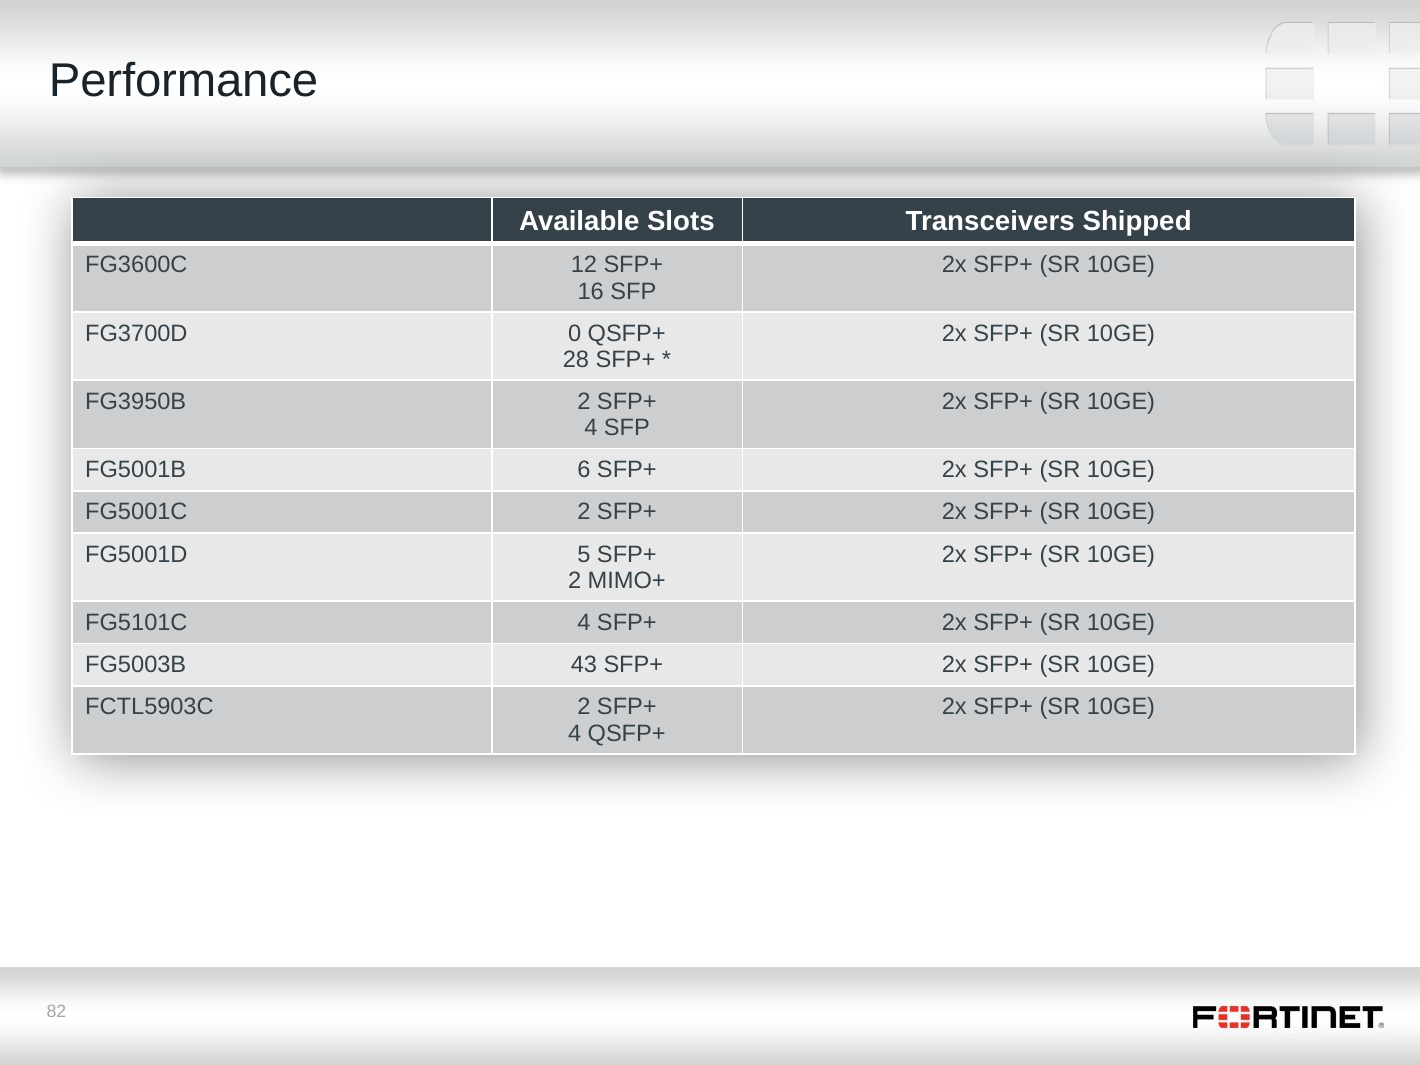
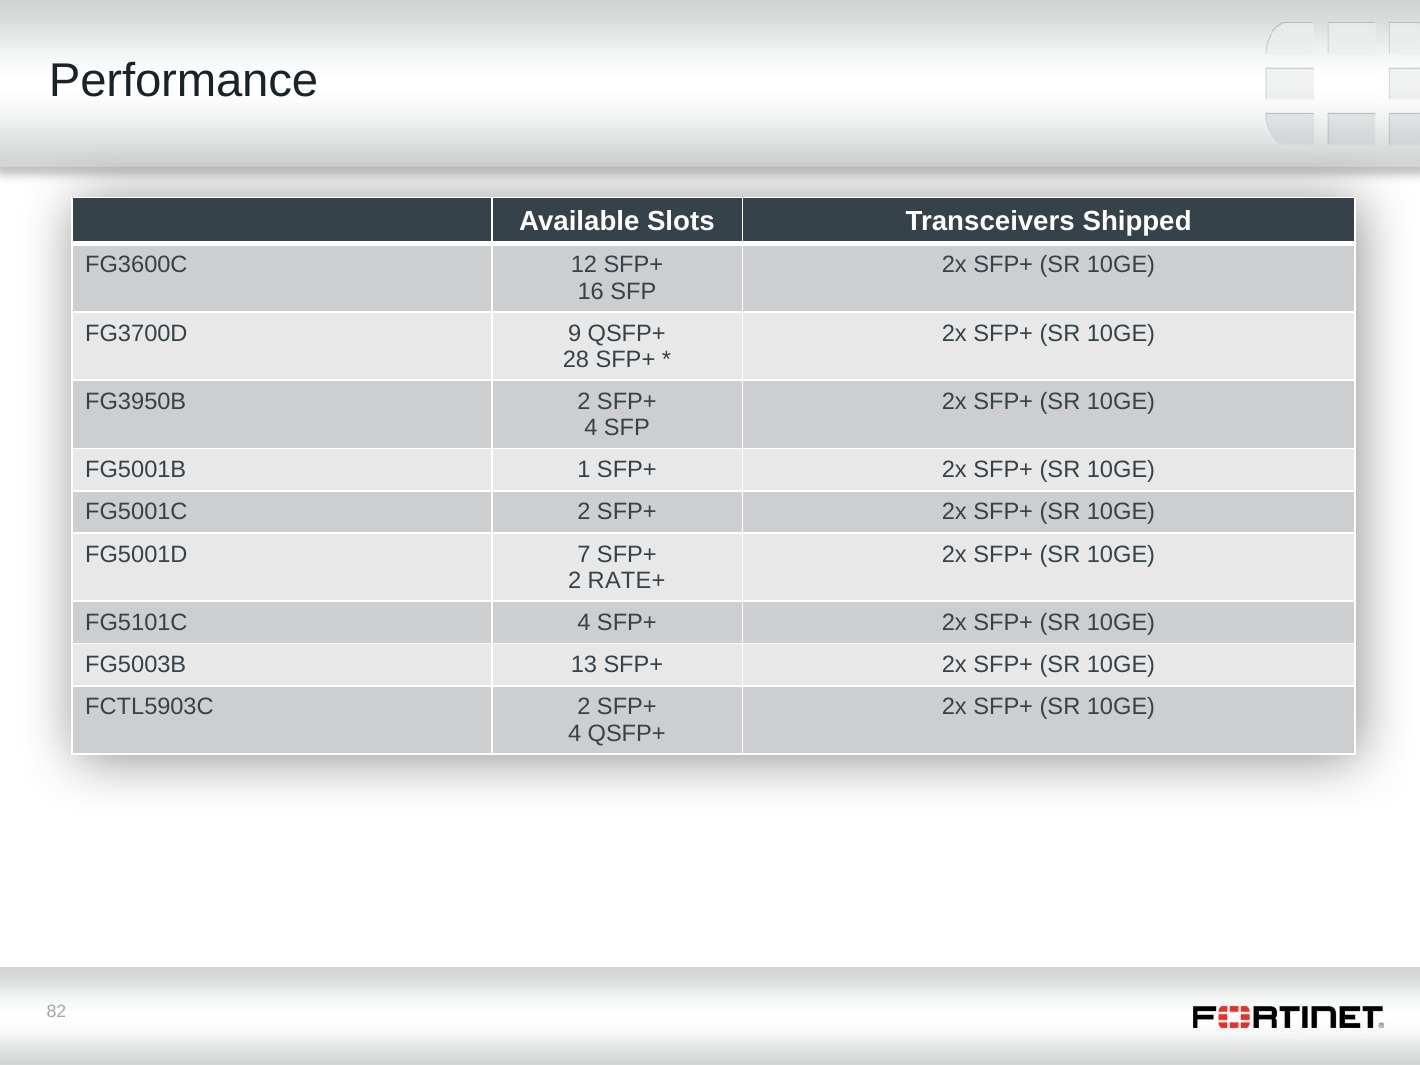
0: 0 -> 9 (575, 333)
6: 6 -> 1 (584, 470)
5: 5 -> 7 (584, 554)
MIMO+: MIMO+ -> RATE+ (627, 581)
43: 43 -> 13 (584, 665)
